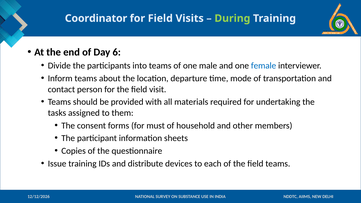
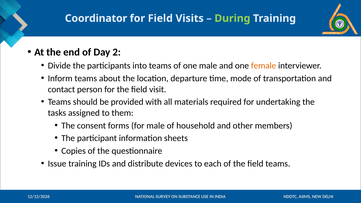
6: 6 -> 2 (117, 52)
female colour: blue -> orange (264, 66)
for must: must -> male (156, 126)
